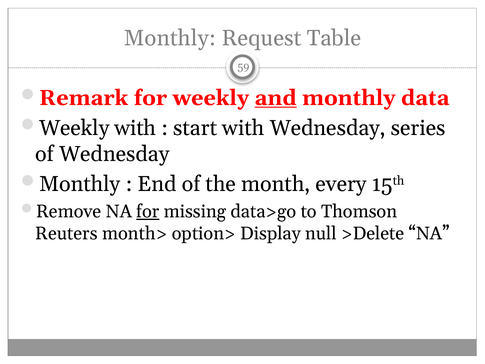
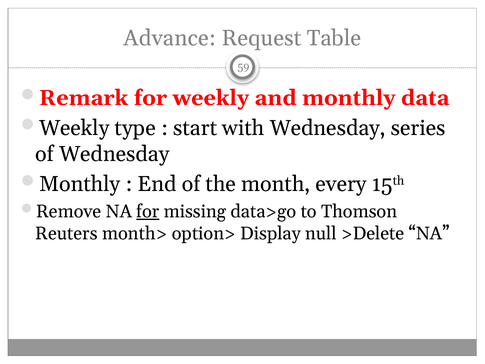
Monthly: Monthly -> Advance (170, 38)
and underline: present -> none (276, 98)
Weekly with: with -> type (135, 128)
